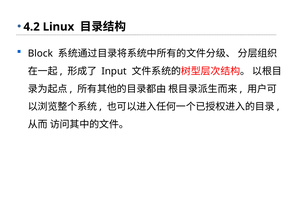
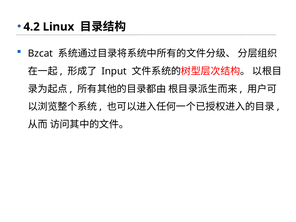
Block: Block -> Bzcat (40, 53)
